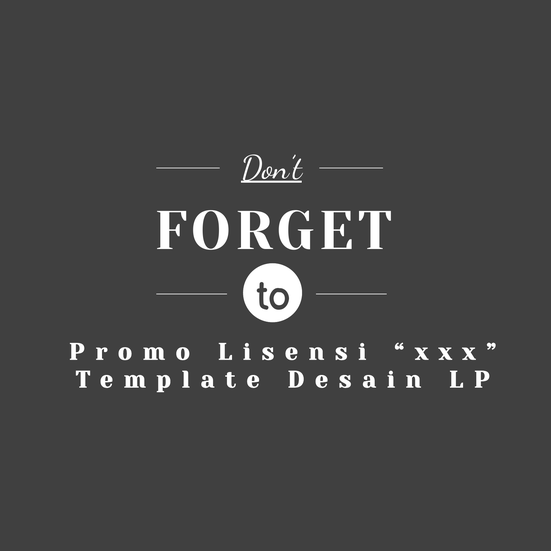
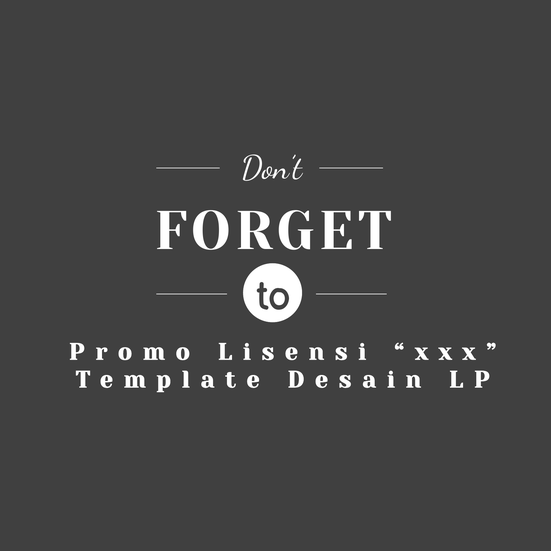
Don’t underline: present -> none (272, 168)
